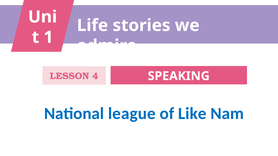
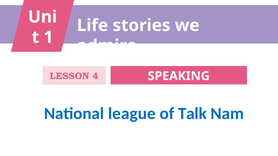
Like: Like -> Talk (192, 114)
